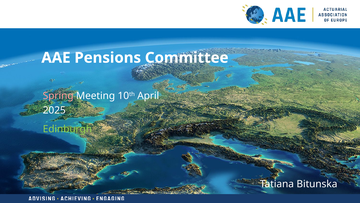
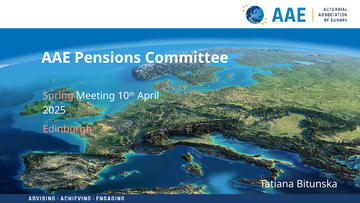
Edinburgh colour: light green -> pink (67, 129)
